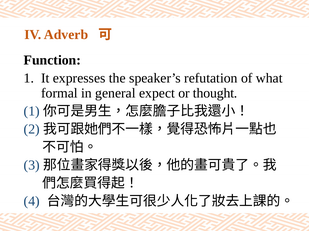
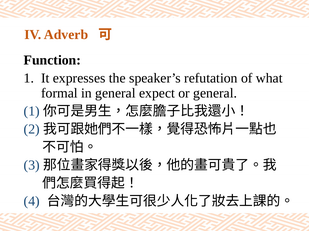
or thought: thought -> general (215, 93)
